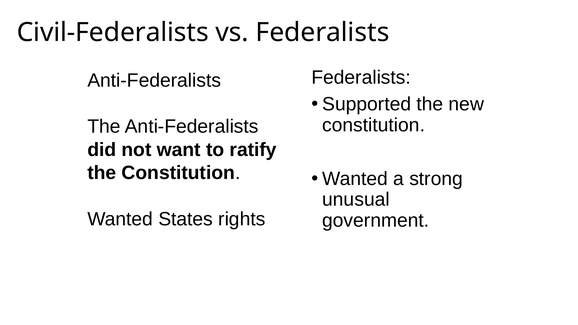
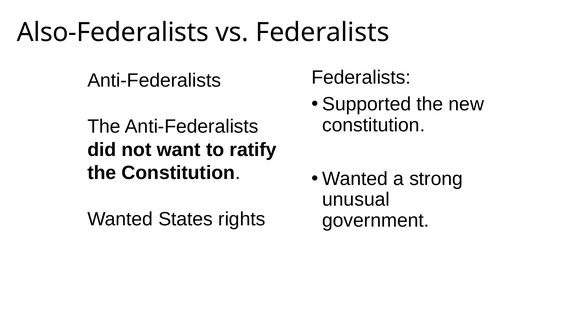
Civil-Federalists: Civil-Federalists -> Also-Federalists (113, 32)
